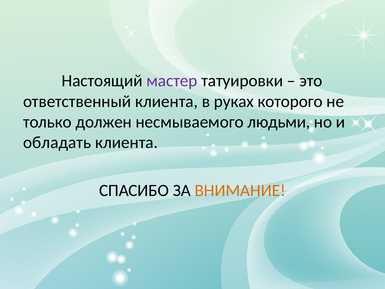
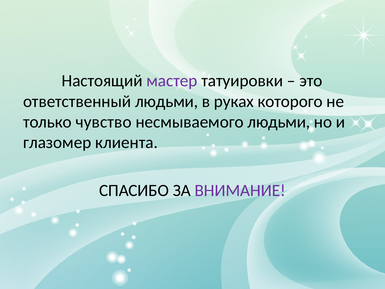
ответственный клиента: клиента -> людьми (167, 101)
должен: должен -> чувство (104, 122)
обладать: обладать -> глазомер (57, 142)
ВНИМАНИЕ colour: orange -> purple (240, 190)
